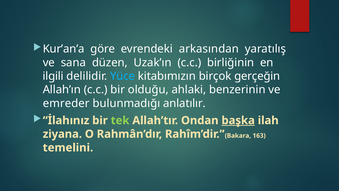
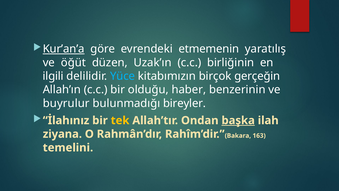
Kur’an’a underline: none -> present (64, 49)
arkasından: arkasından -> etmemenin (209, 49)
sana: sana -> öğüt (73, 62)
ahlaki: ahlaki -> haber (189, 90)
emreder: emreder -> buyrulur (66, 103)
anlatılır: anlatılır -> bireyler (184, 103)
tek colour: light green -> yellow (120, 120)
